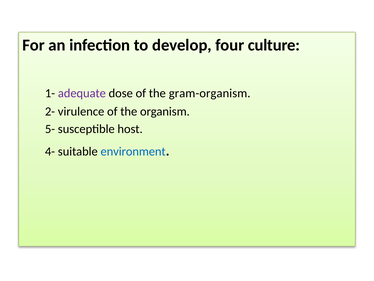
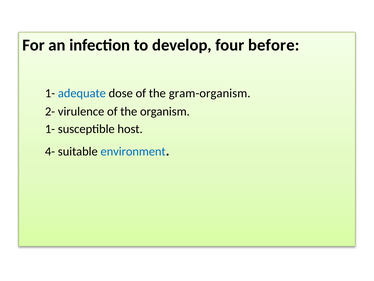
culture: culture -> before (274, 45)
adequate colour: purple -> blue (82, 93)
5-: 5- -> 1- (50, 129)
